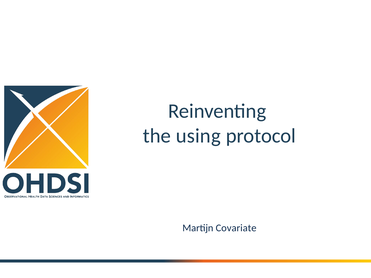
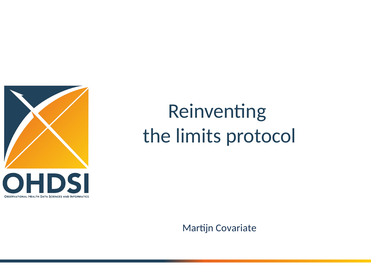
using: using -> limits (198, 136)
